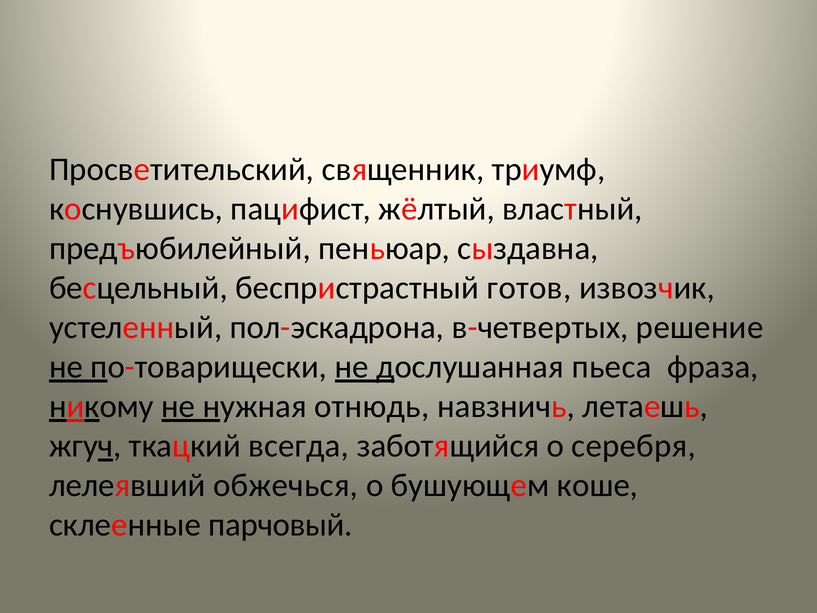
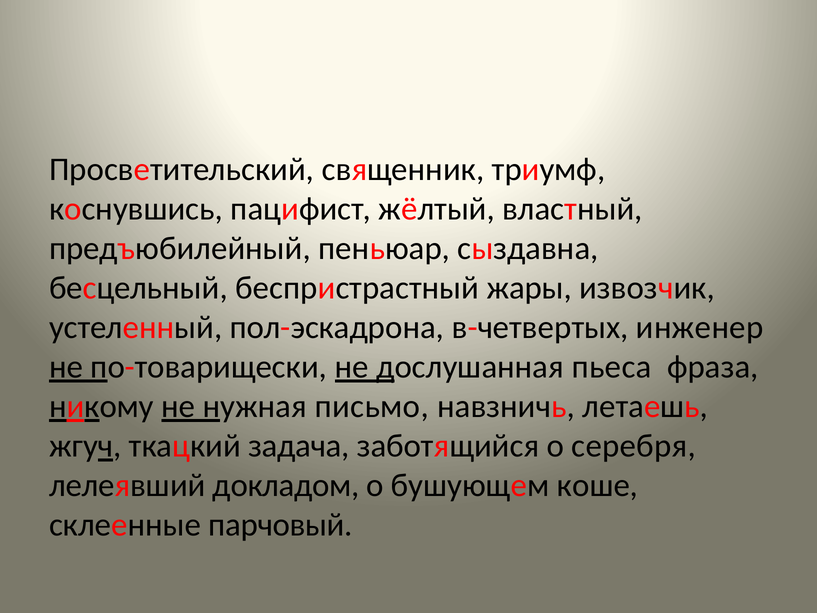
готов: готов -> жары (529, 288)
решение: решение -> инженер (700, 327)
отнюдь: отнюдь -> письмо (372, 406)
всегда: всегда -> задача (299, 446)
обжечься: обжечься -> докладом (286, 485)
